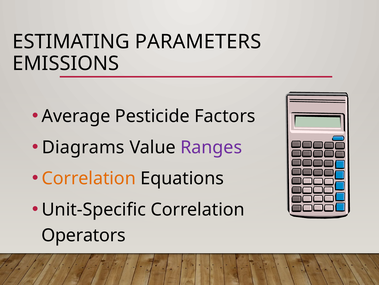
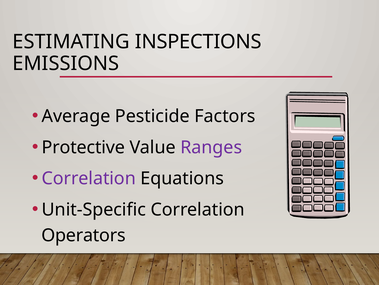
PARAMETERS: PARAMETERS -> INSPECTIONS (198, 42)
Diagrams: Diagrams -> Protective (83, 147)
Correlation colour: orange -> purple (89, 178)
